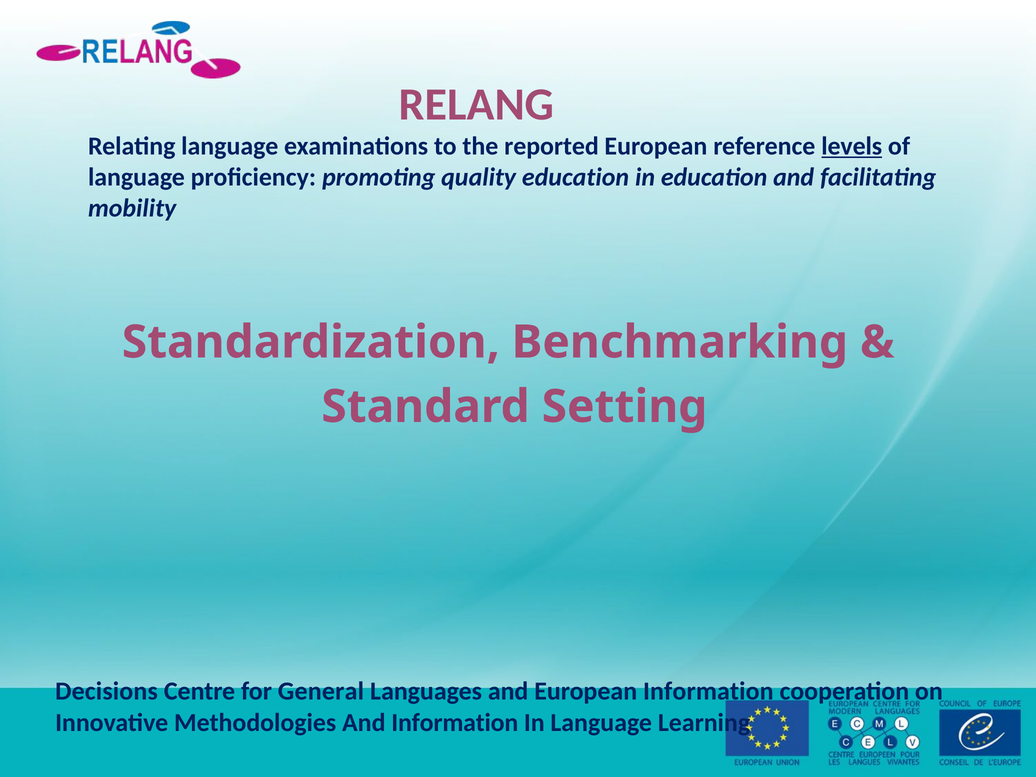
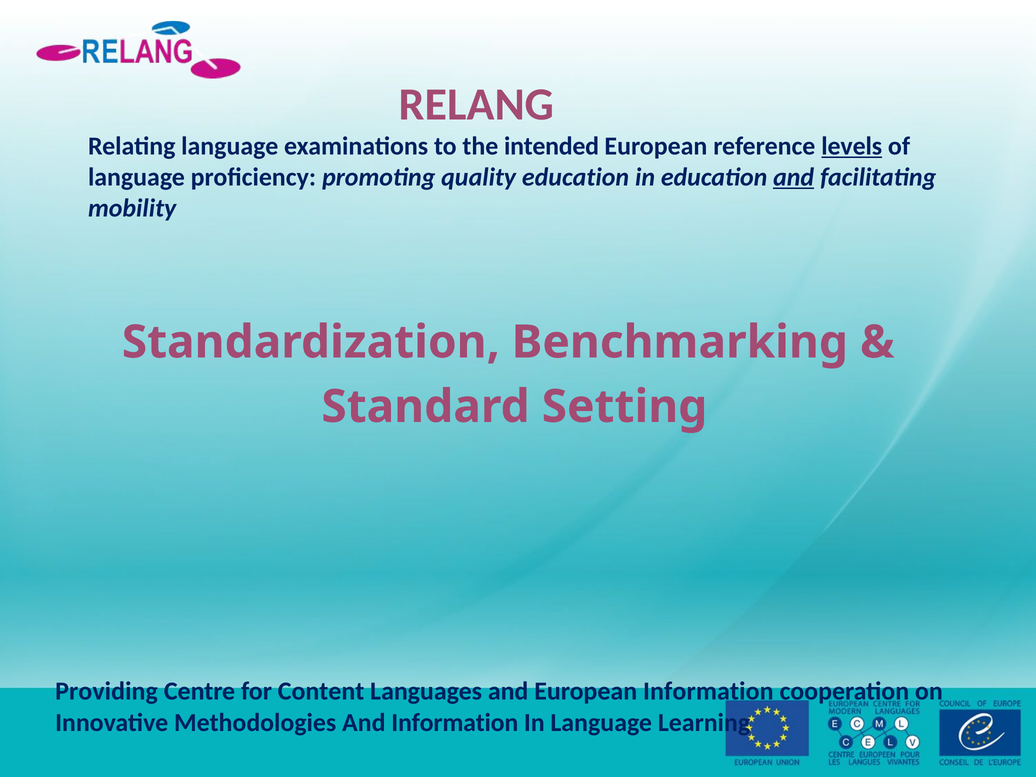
reported: reported -> intended (552, 146)
and underline: none -> present (794, 177)
Decisions: Decisions -> Providing (107, 691)
General: General -> Content (321, 691)
